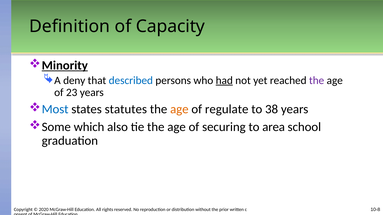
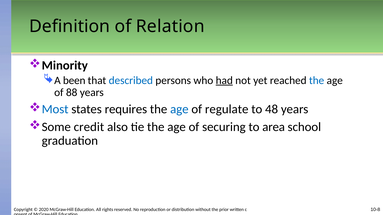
Capacity: Capacity -> Relation (170, 26)
Minority underline: present -> none (65, 66)
deny: deny -> been (74, 81)
the colour: purple -> blue (317, 81)
23: 23 -> 88 (72, 93)
statutes: statutes -> requires (126, 109)
age colour: orange -> blue (179, 109)
38: 38 -> 48 (272, 109)
which: which -> credit (89, 127)
